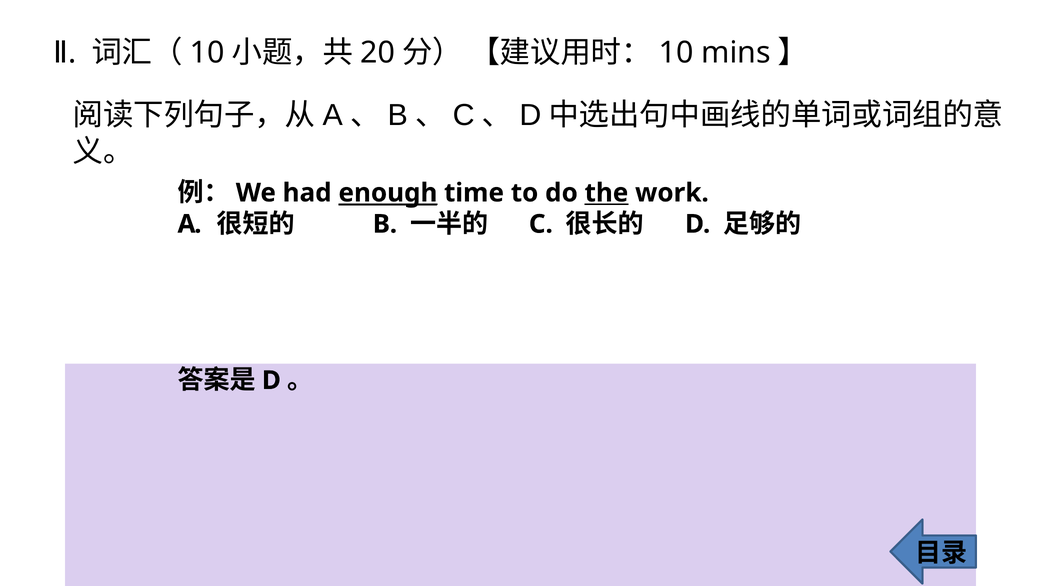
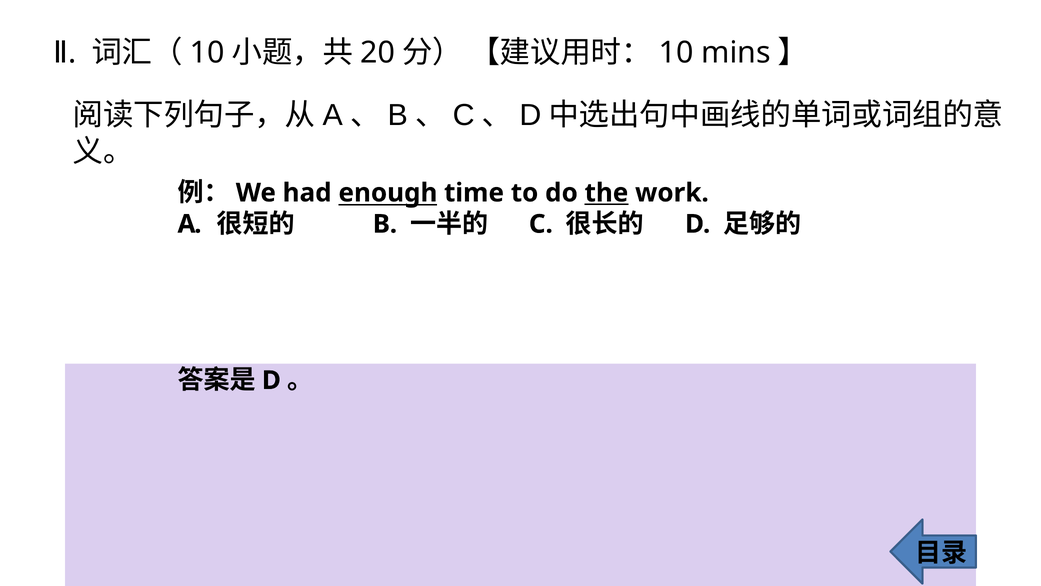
enough underline: present -> none (388, 193)
